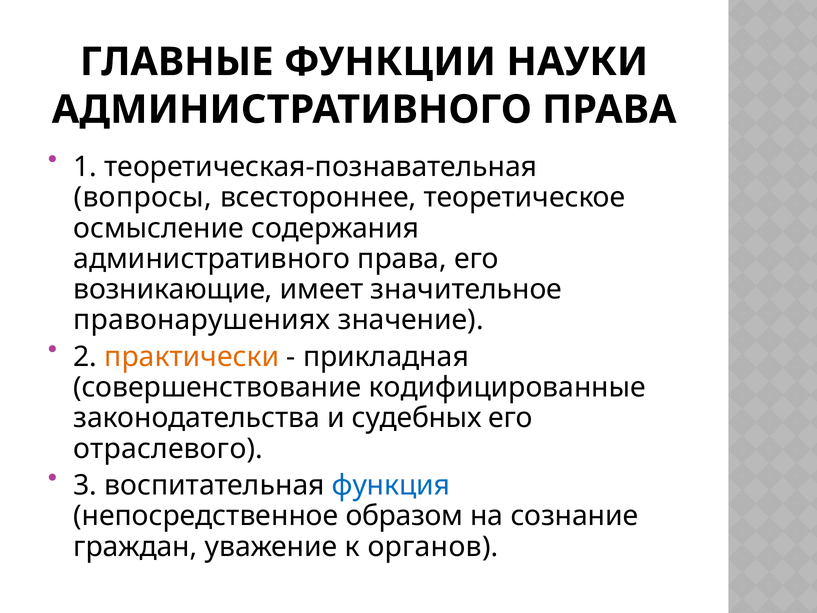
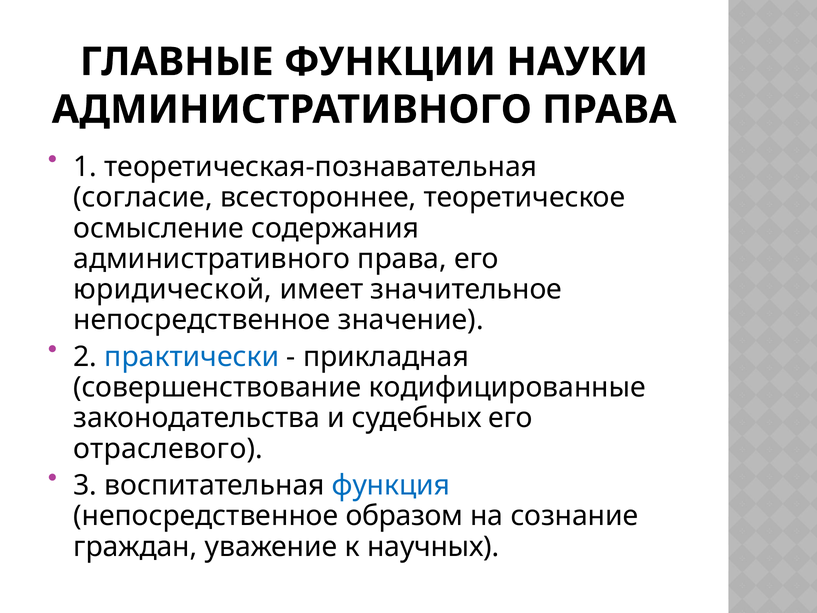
вопросы: вопросы -> согласие (143, 197)
возникающие: возникающие -> юридической (173, 289)
правонарушениях: правонарушениях -> непосредственное (202, 320)
практически colour: orange -> blue (192, 357)
органов: органов -> научных (433, 547)
